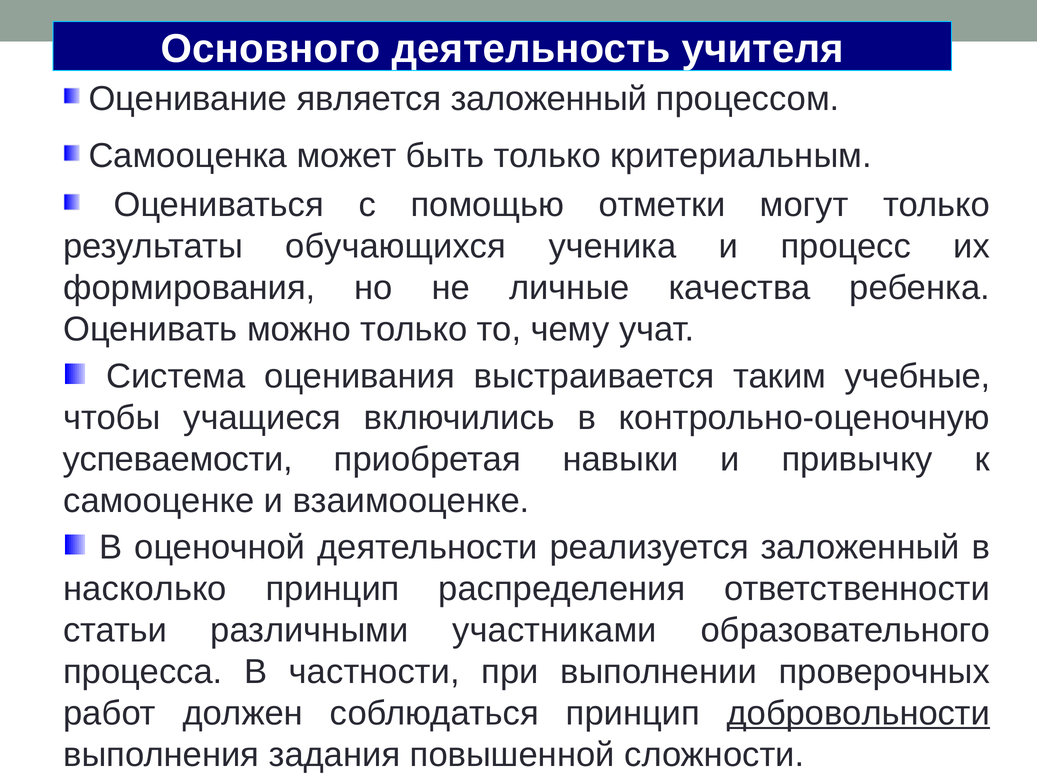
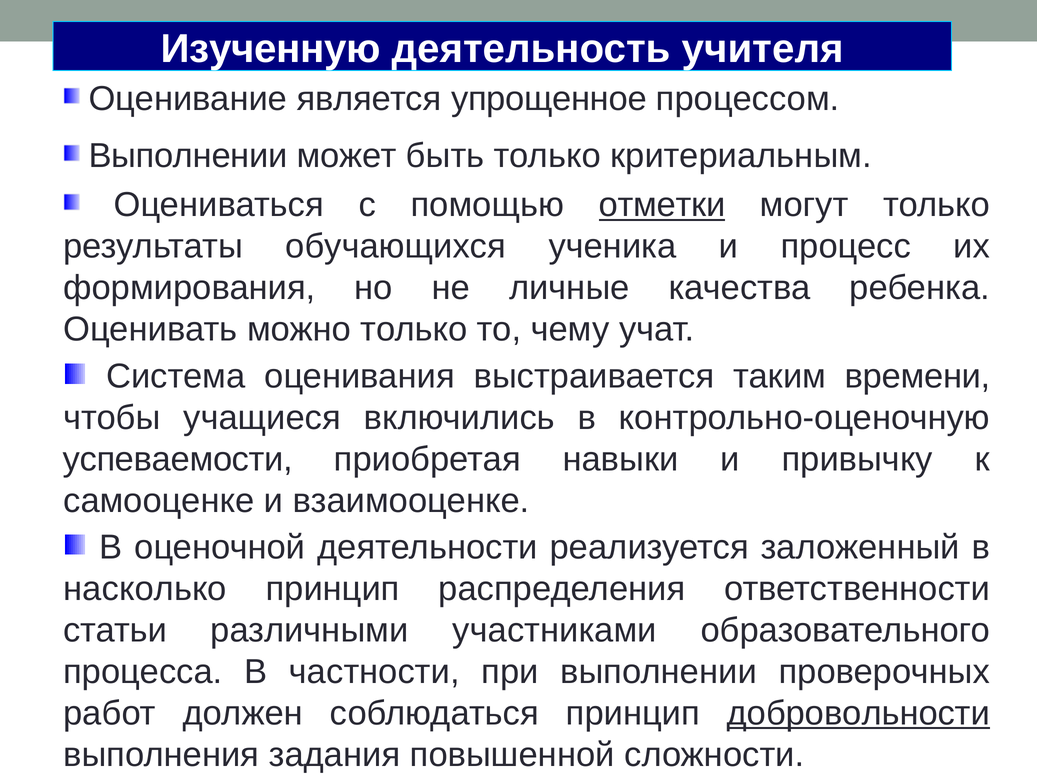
Основного: Основного -> Изученную (271, 49)
является заложенный: заложенный -> упрощенное (549, 99)
Самооценка: Самооценка -> Выполнении (188, 156)
отметки underline: none -> present (662, 205)
учебные: учебные -> времени (918, 376)
